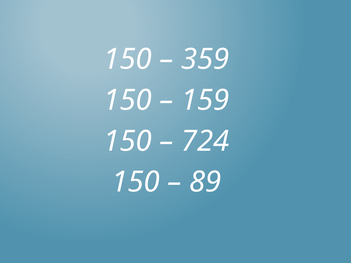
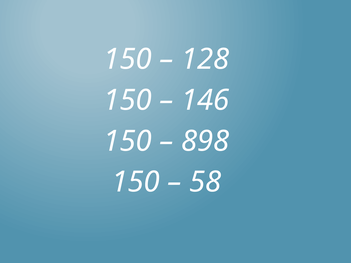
359: 359 -> 128 (205, 59)
159: 159 -> 146 (205, 100)
724: 724 -> 898 (205, 141)
89: 89 -> 58 (205, 182)
